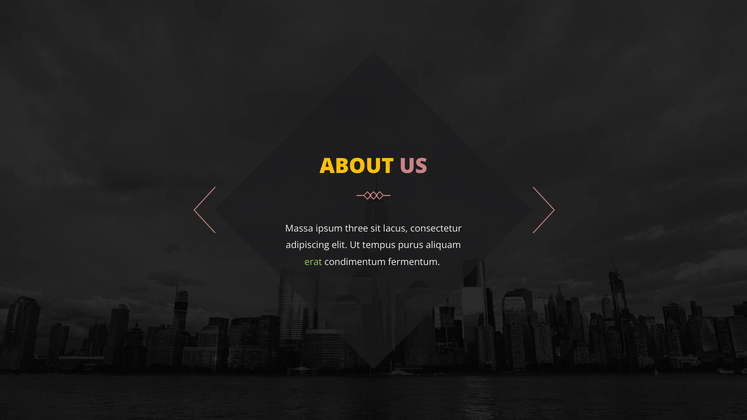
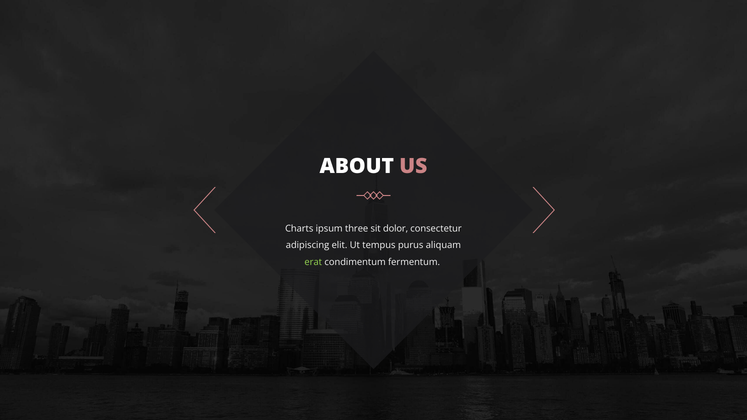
ABOUT colour: yellow -> white (357, 166)
Massa: Massa -> Charts (299, 229)
lacus: lacus -> dolor (396, 229)
